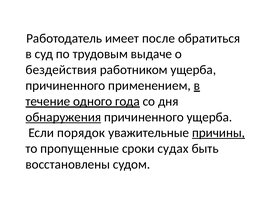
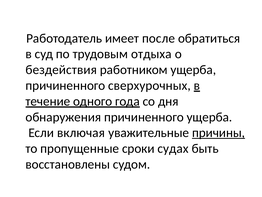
выдаче: выдаче -> отдыха (151, 54)
применением: применением -> сверхурочных (149, 85)
обнаружения underline: present -> none (63, 117)
порядок: порядок -> включая (81, 133)
